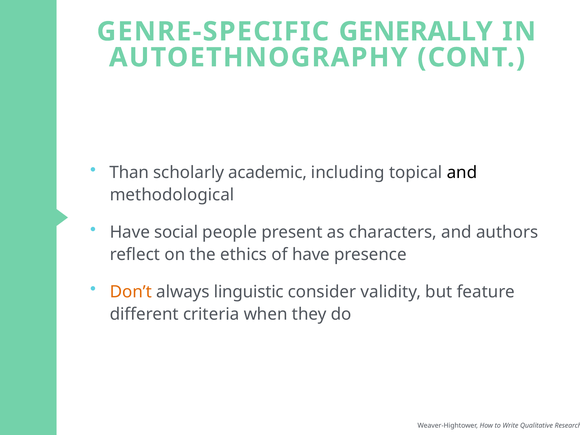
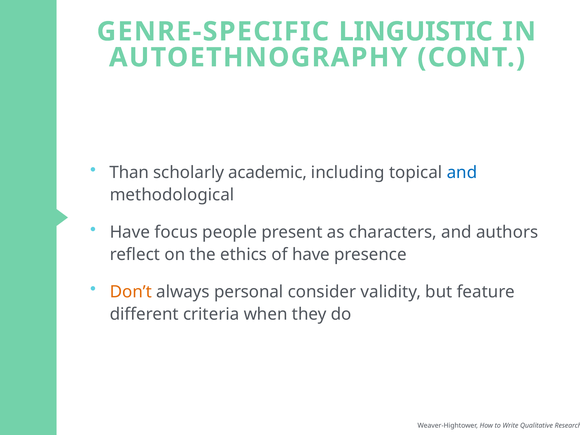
GENERALLY: GENERALLY -> LINGUISTIC (416, 32)
and colour: black -> blue (462, 173)
social: social -> focus (176, 232)
linguistic: linguistic -> personal (249, 292)
